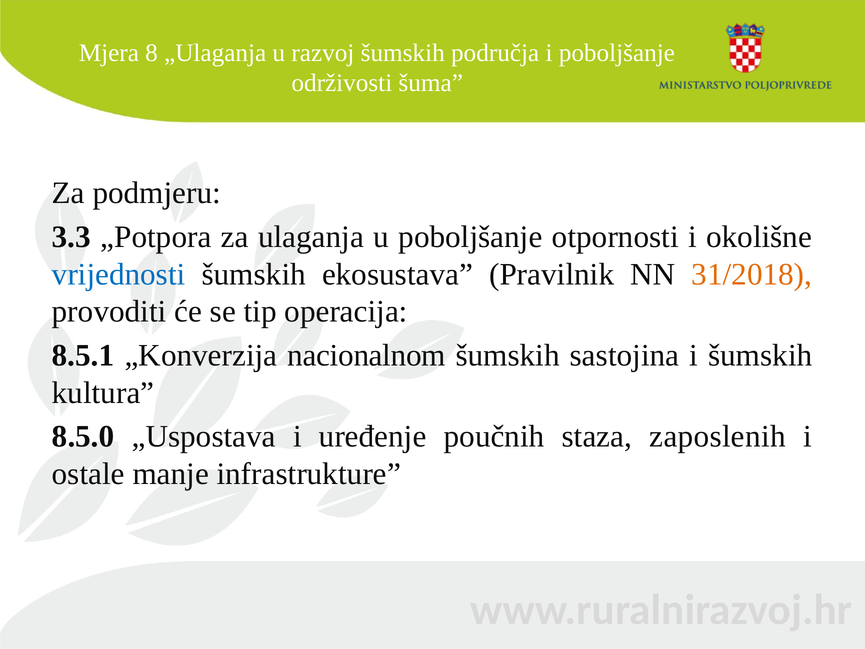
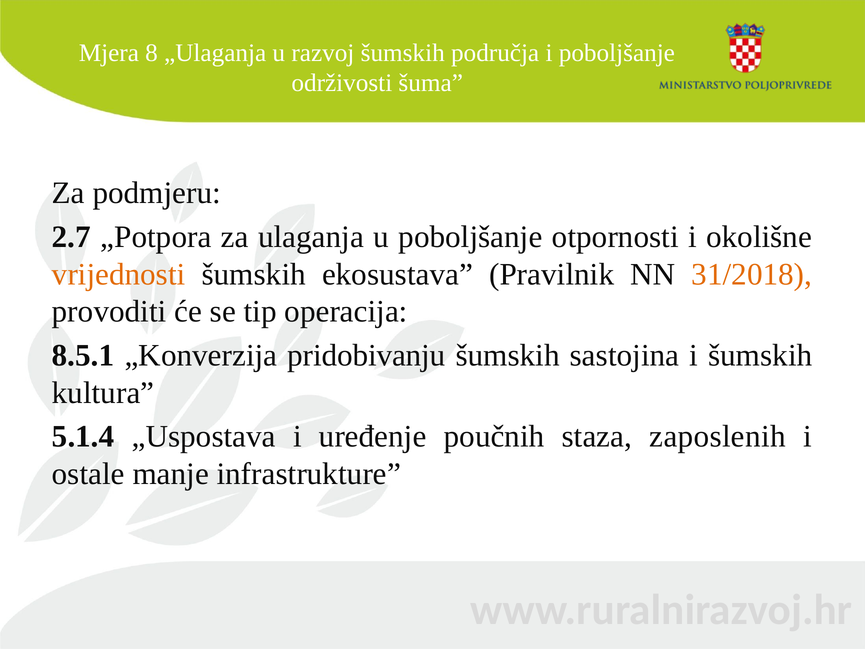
3.3: 3.3 -> 2.7 (71, 237)
vrijednosti colour: blue -> orange (119, 274)
nacionalnom: nacionalnom -> pridobivanju (366, 355)
8.5.0: 8.5.0 -> 5.1.4 (83, 436)
